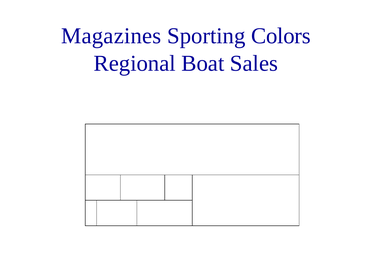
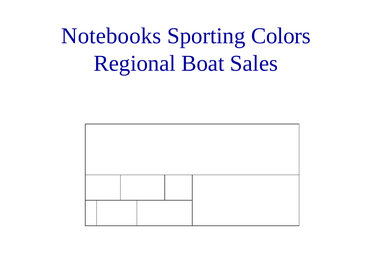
Magazines: Magazines -> Notebooks (111, 36)
